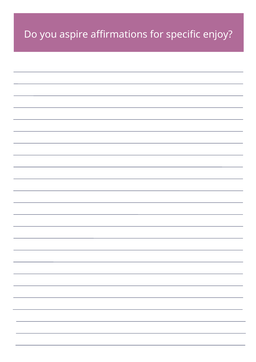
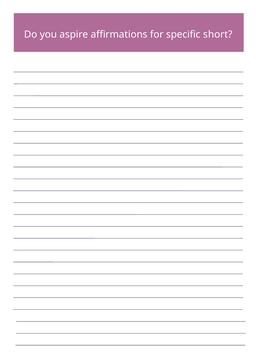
enjoy: enjoy -> short (218, 34)
